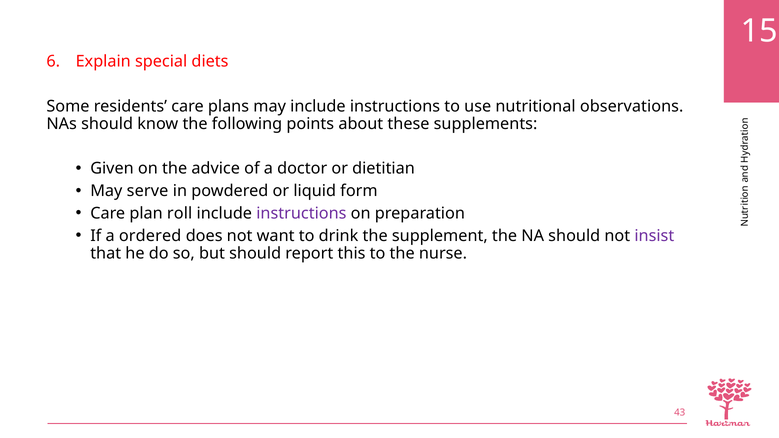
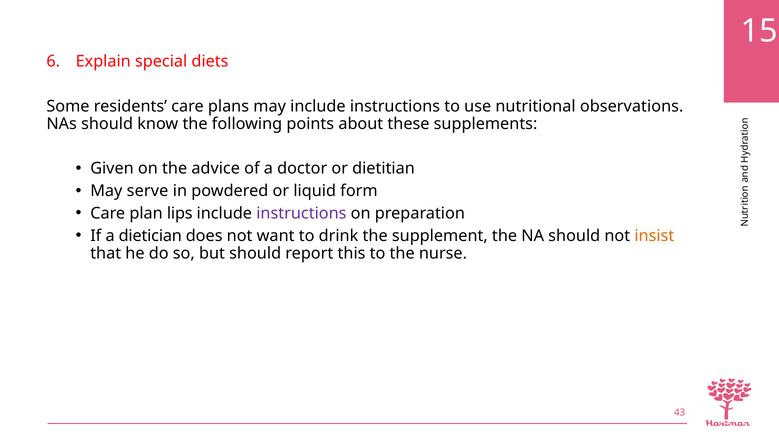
roll: roll -> lips (180, 213)
ordered: ordered -> dietician (150, 236)
insist colour: purple -> orange (654, 236)
